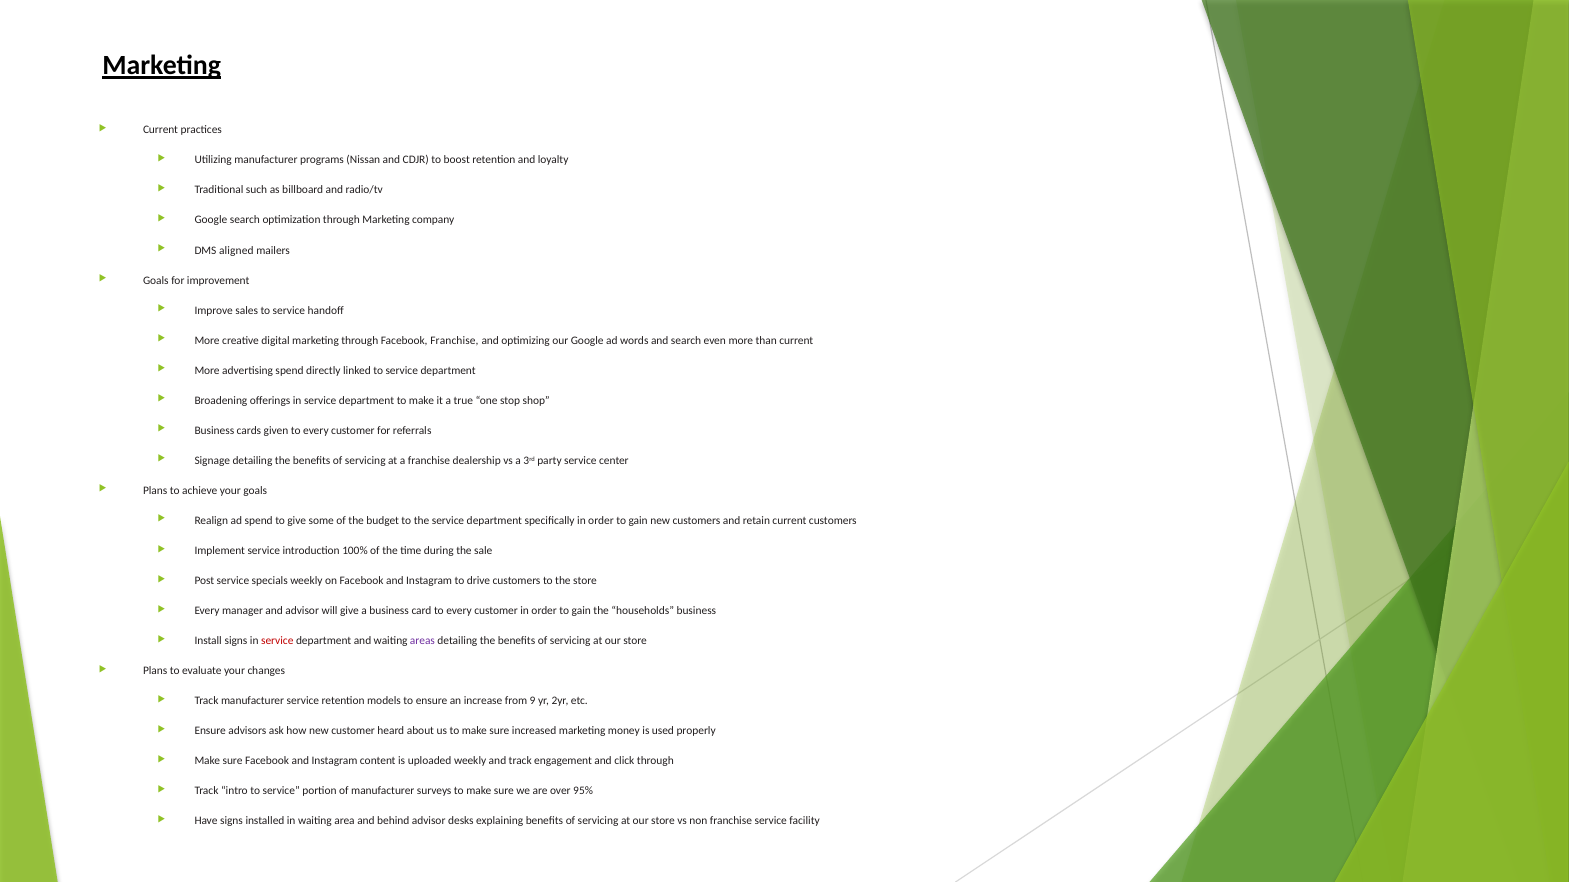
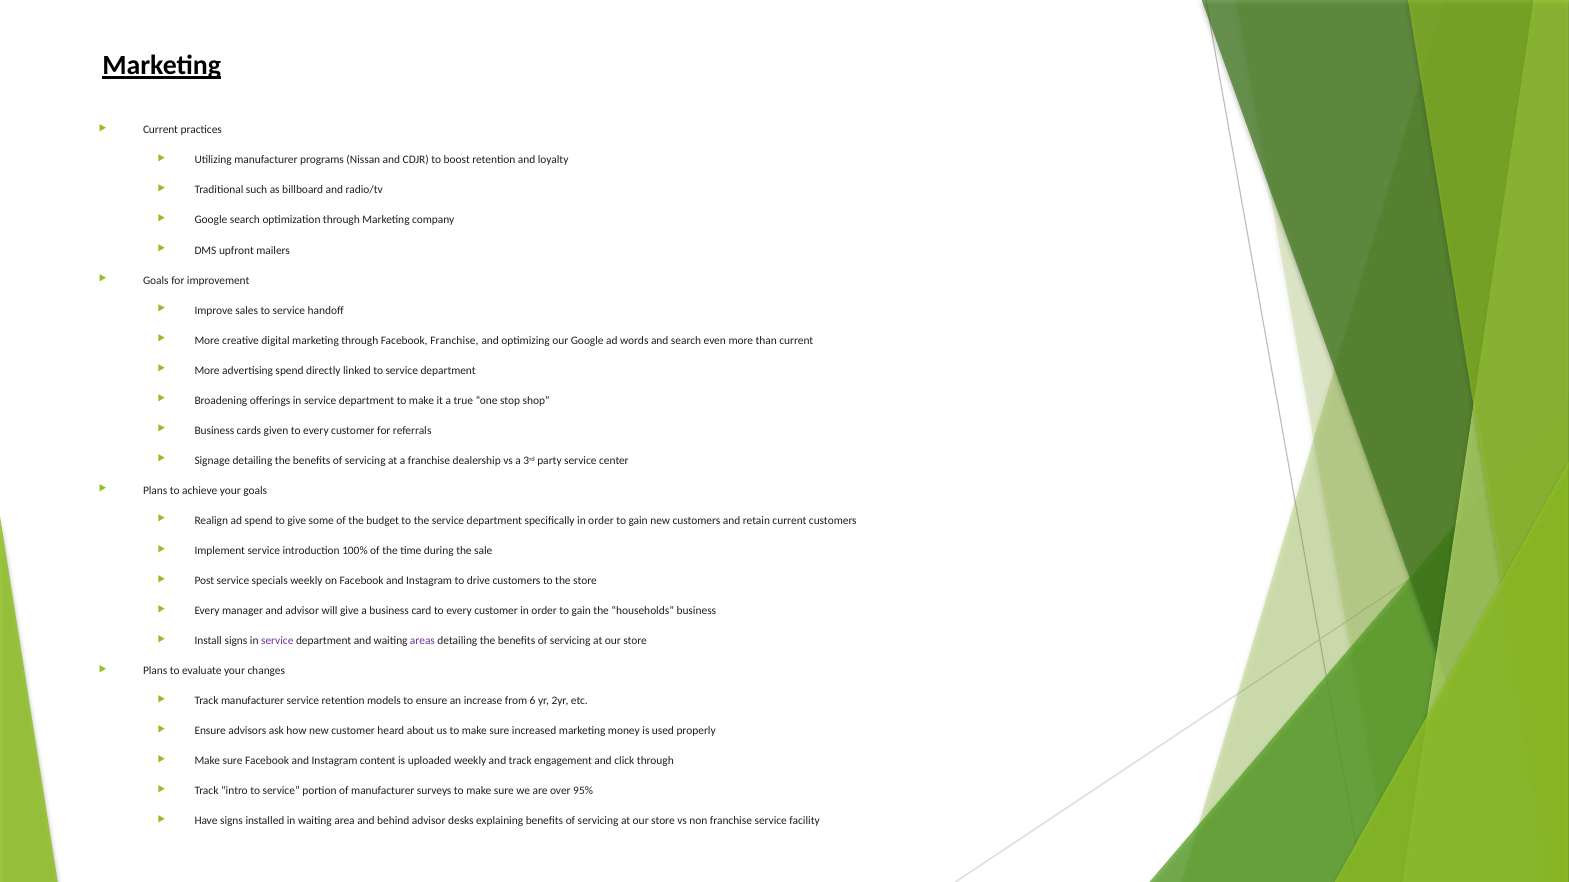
aligned: aligned -> upfront (236, 250)
service colour: red -> purple (277, 641)
9: 9 -> 6 (533, 701)
